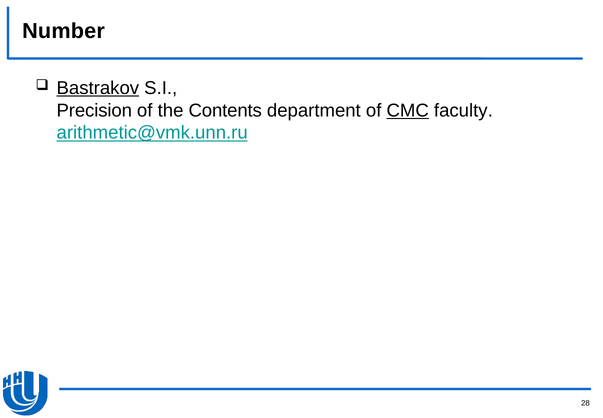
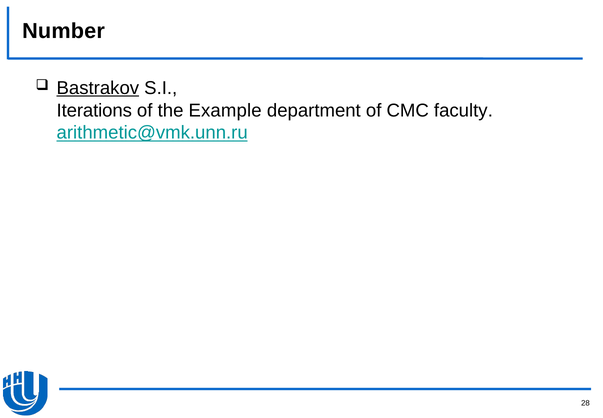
Precision: Precision -> Iterations (94, 110)
Contents: Contents -> Example (225, 110)
CMC underline: present -> none (408, 110)
